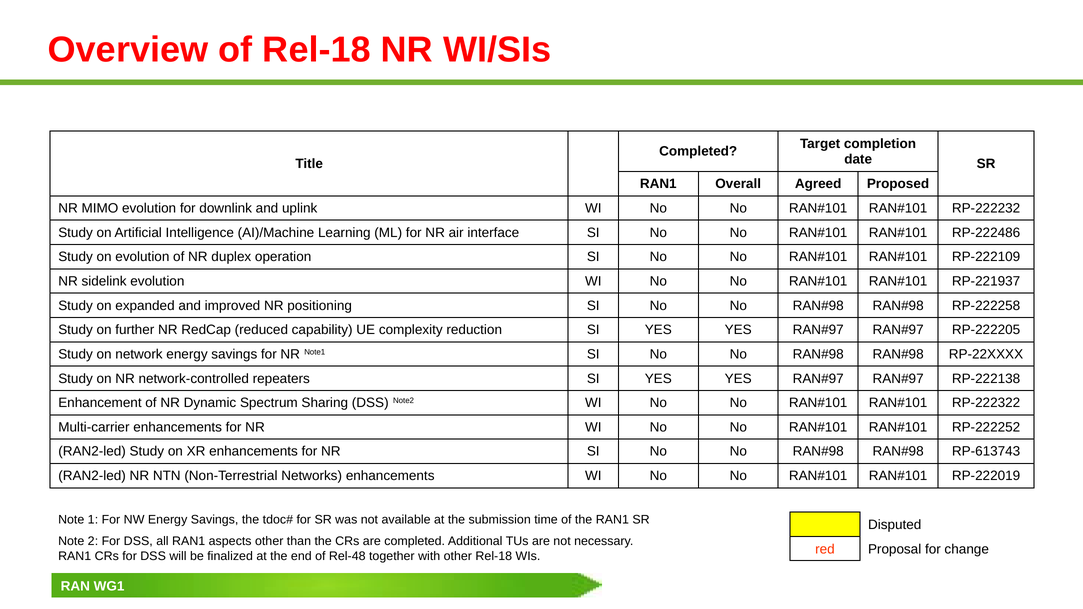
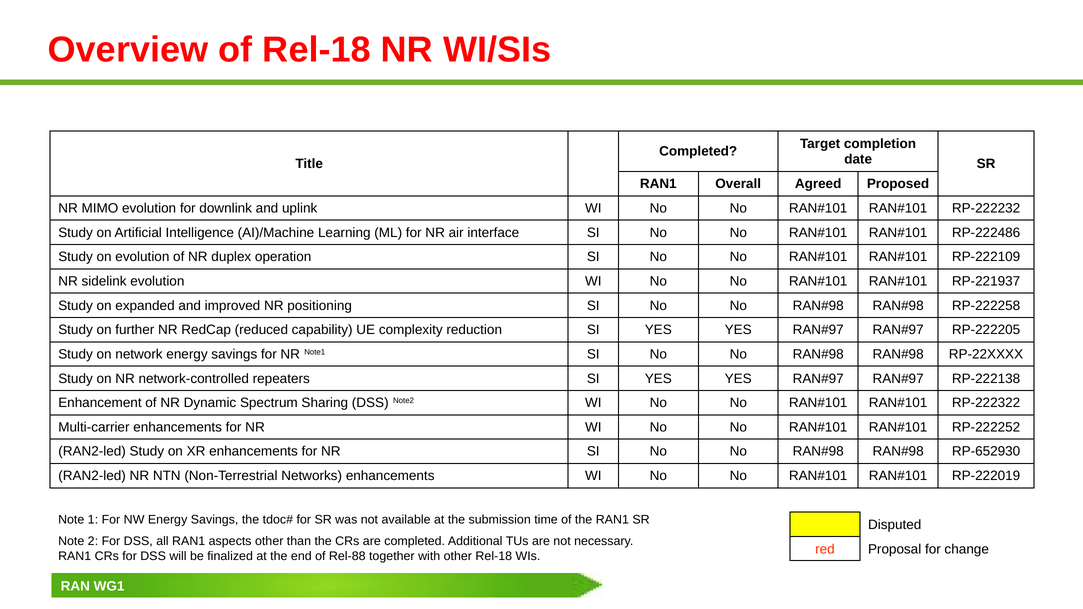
RP-613743: RP-613743 -> RP-652930 (986, 452)
Rel-48: Rel-48 -> Rel-88 (347, 556)
